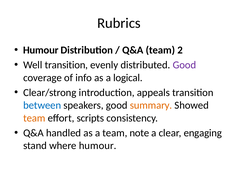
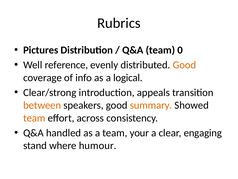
Humour: Humour -> Pictures (41, 50)
2: 2 -> 0 (180, 50)
Well transition: transition -> reference (66, 65)
Good colour: purple -> orange (184, 65)
between colour: blue -> orange (42, 105)
scripts: scripts -> across (90, 118)
note: note -> your (139, 133)
